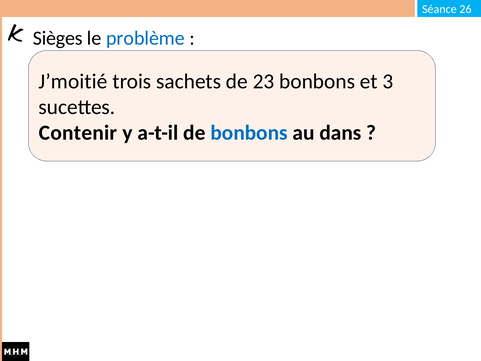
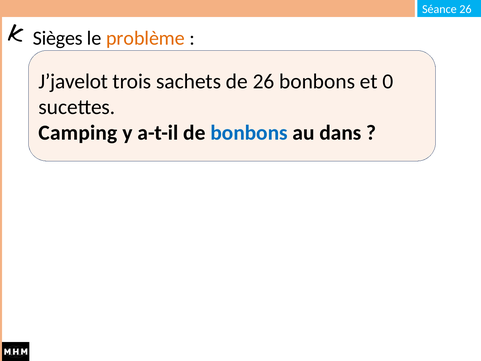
problème colour: blue -> orange (145, 38)
J’moitié: J’moitié -> J’javelot (73, 81)
de 23: 23 -> 26 (263, 81)
3: 3 -> 0 (388, 81)
Contenir: Contenir -> Camping (78, 133)
